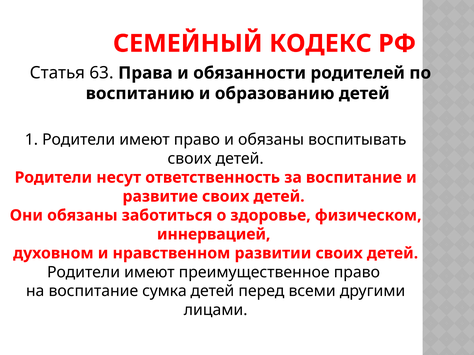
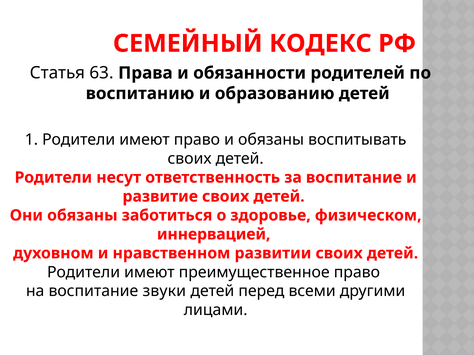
сумка: сумка -> звуки (164, 291)
